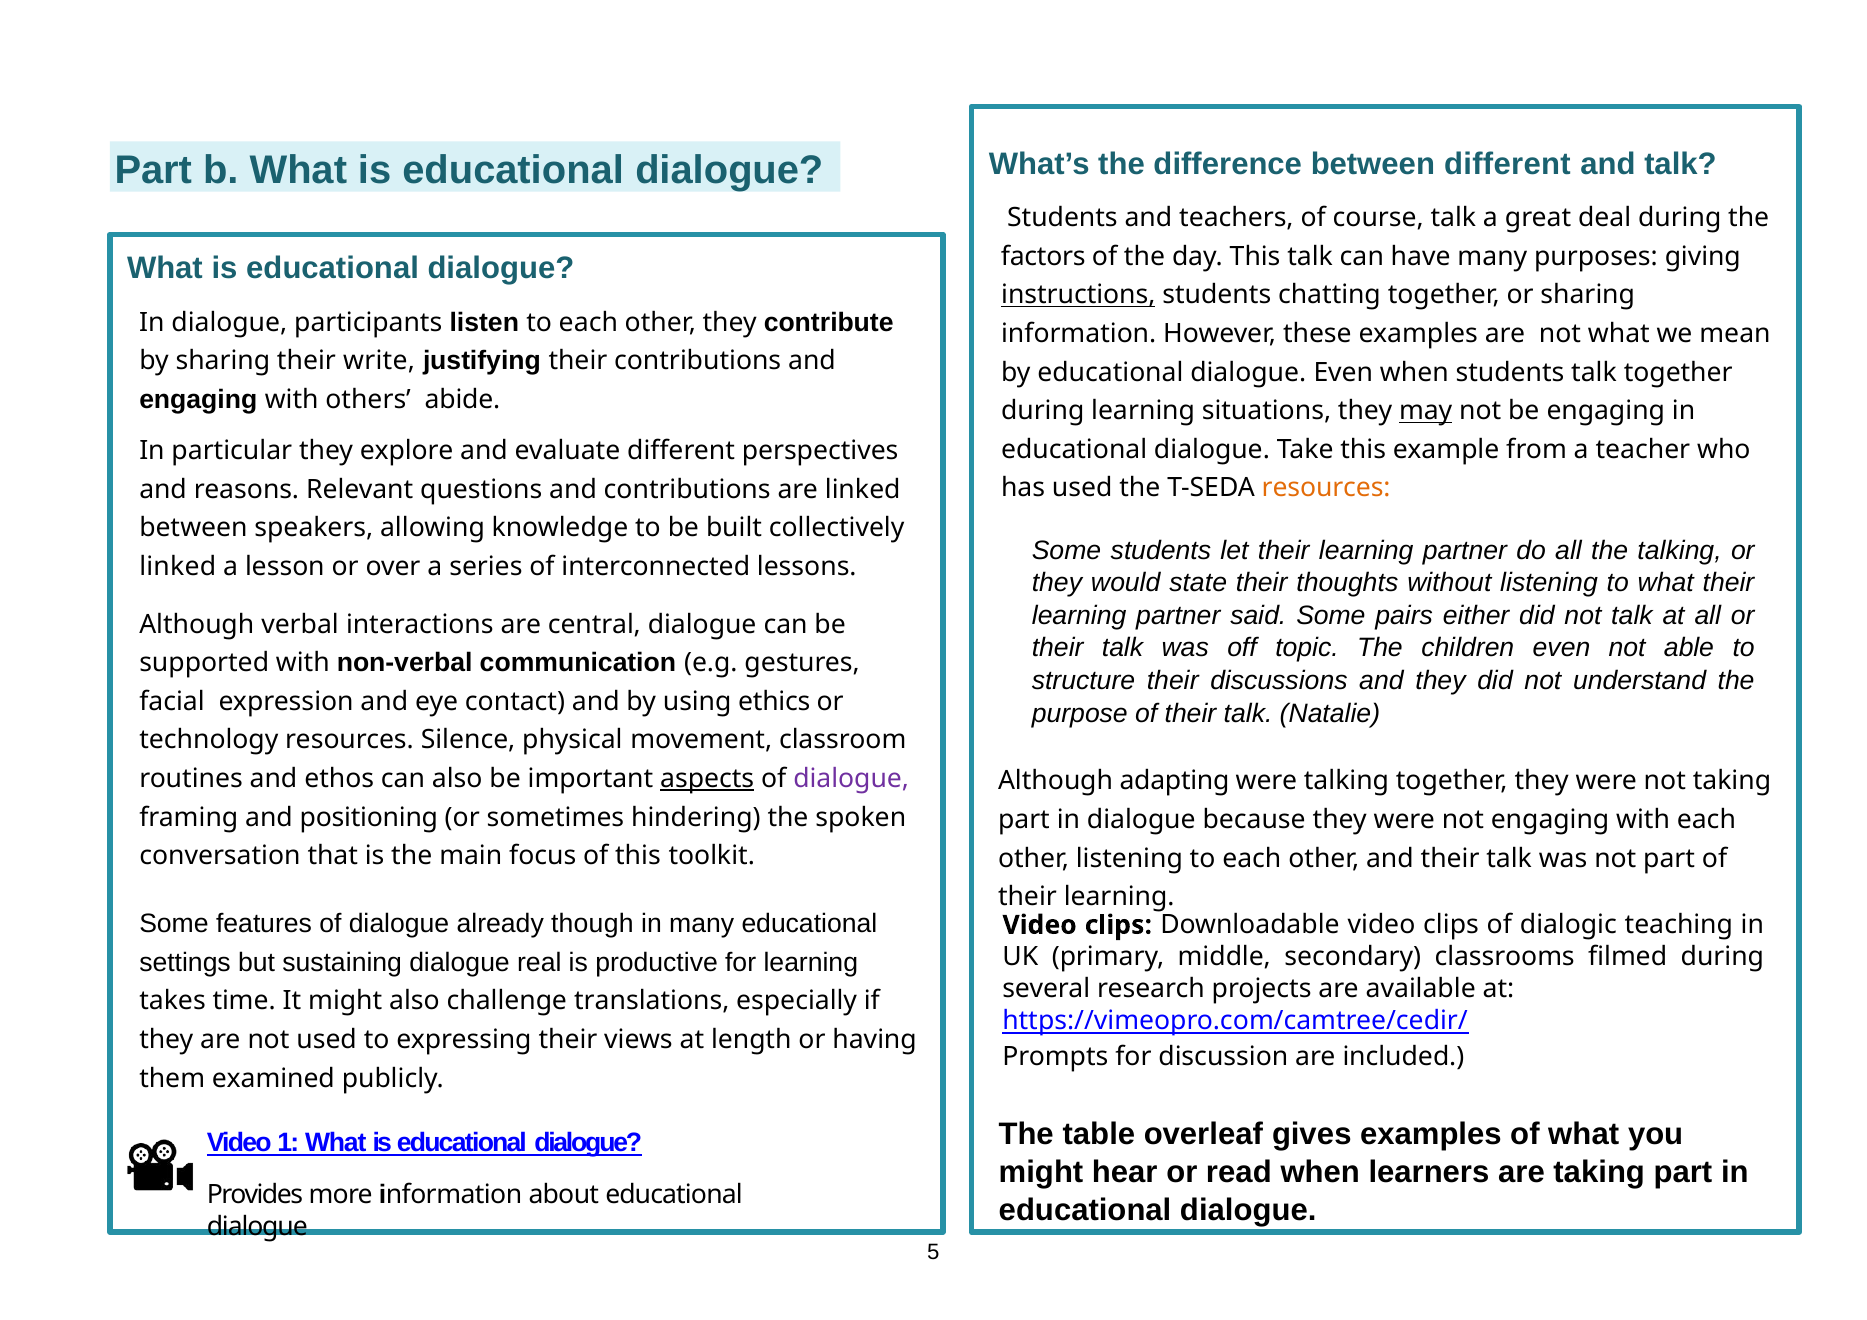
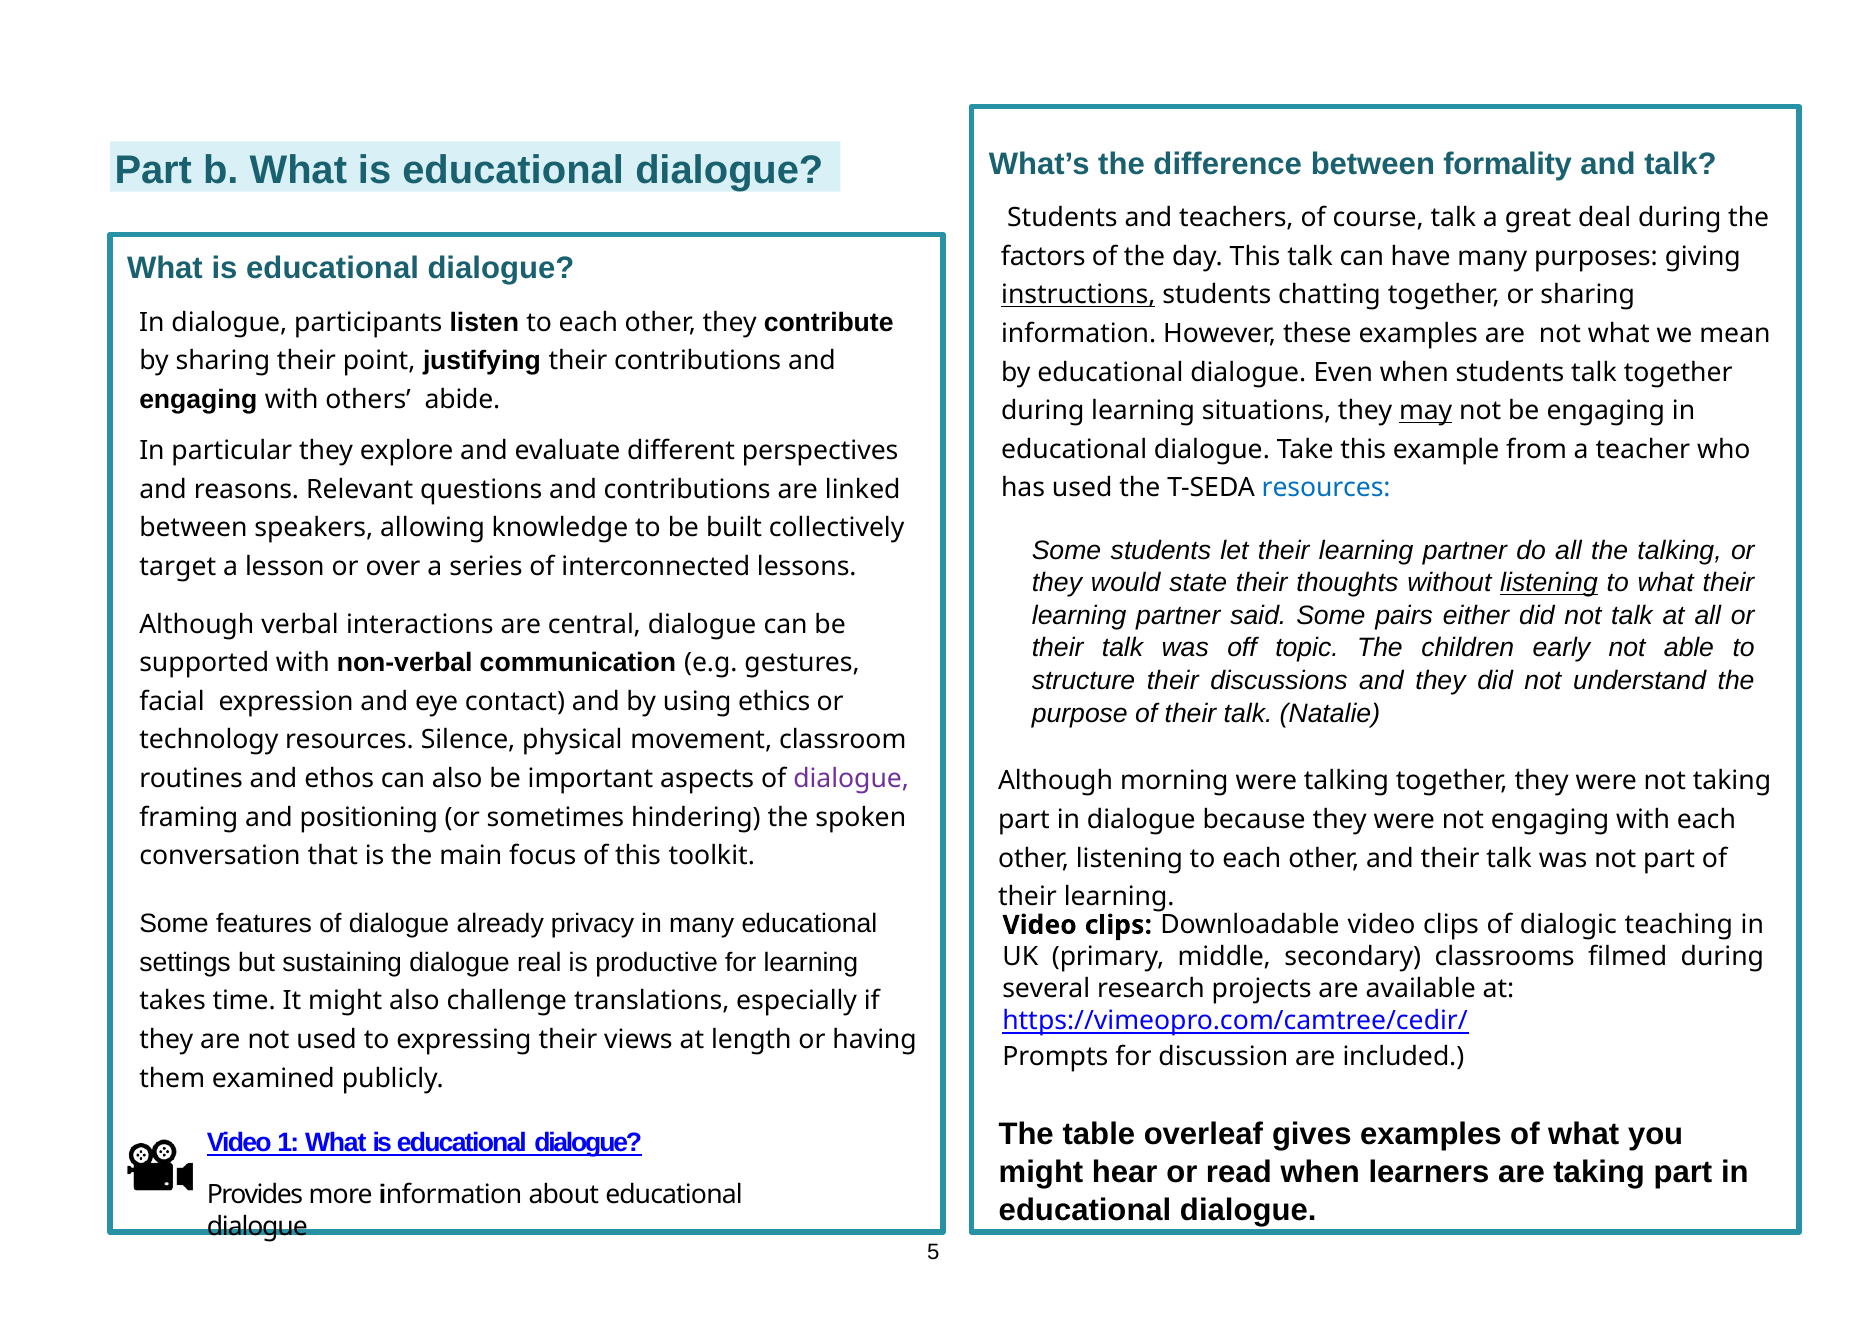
between different: different -> formality (1508, 164)
write: write -> point (379, 361)
resources colour: orange -> blue (1326, 488)
linked: linked -> target (178, 567)
listening underline: none -> present (1549, 583)
children even: even -> early (1562, 648)
aspects underline: present -> none (707, 779)
adapting: adapting -> morning (1174, 781)
though: though -> privacy (593, 924)
